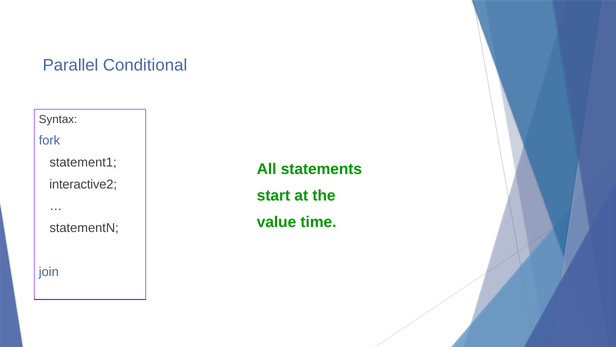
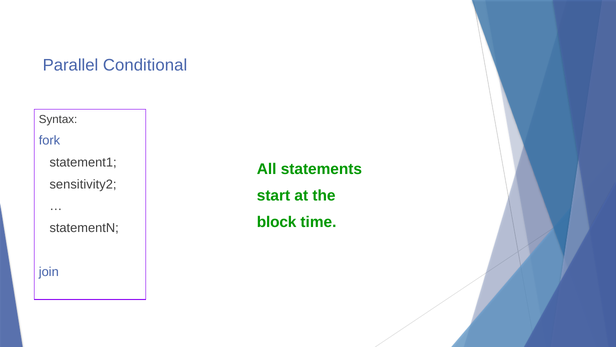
interactive2: interactive2 -> sensitivity2 (83, 184)
value: value -> block (277, 222)
